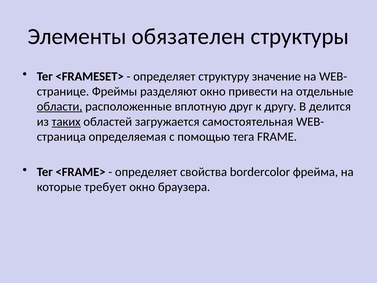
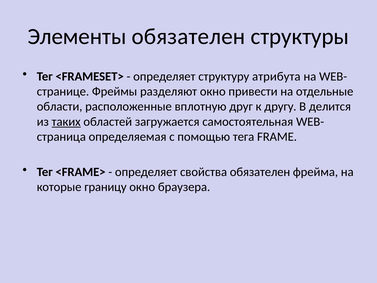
значение: значение -> атрибута (276, 76)
области underline: present -> none (60, 106)
свойства bordercolor: bordercolor -> обязателен (260, 172)
требует: требует -> границу (105, 187)
